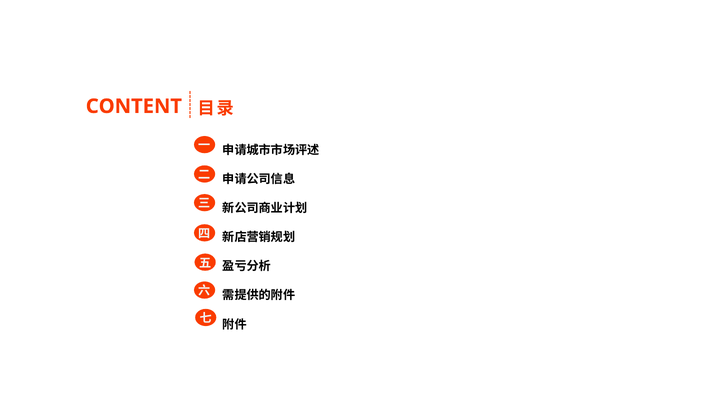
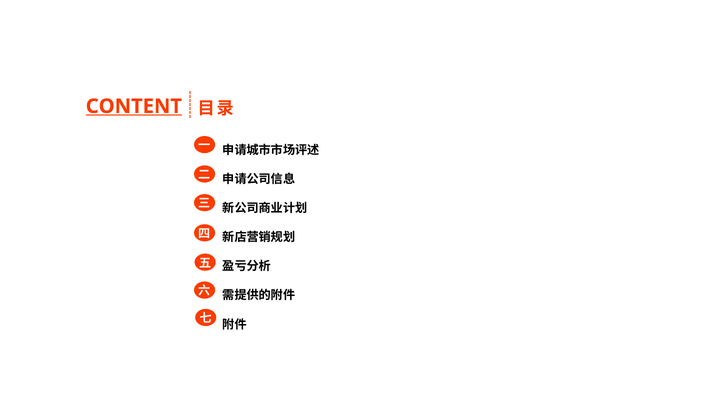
CONTENT underline: none -> present (134, 106)
